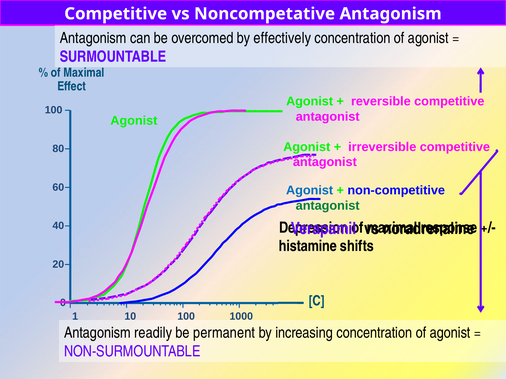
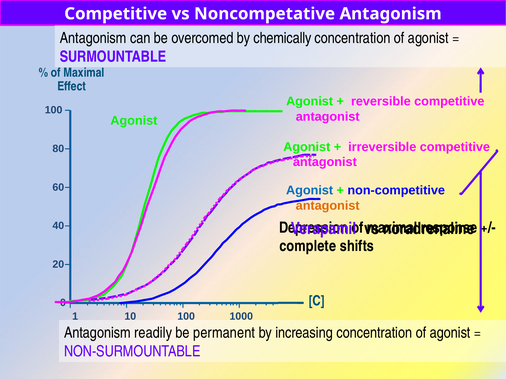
effectively: effectively -> chemically (282, 38)
antagonist colour: green -> orange (328, 206)
histamine: histamine -> complete (308, 246)
